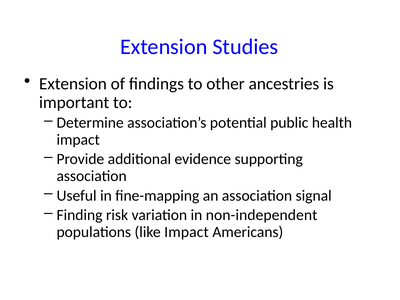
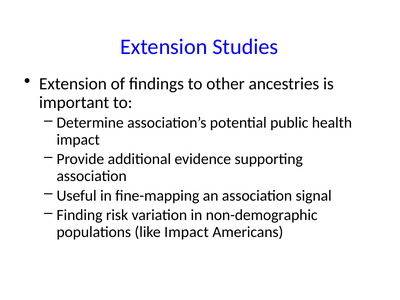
non-independent: non-independent -> non-demographic (262, 215)
